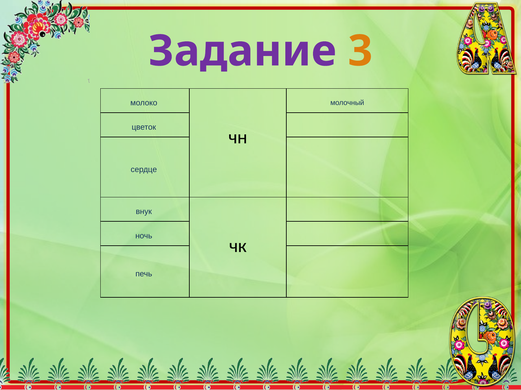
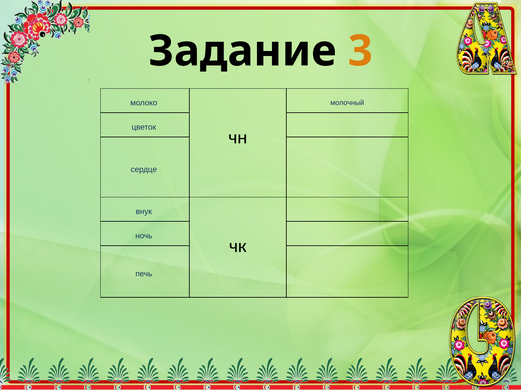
Задание colour: purple -> black (242, 51)
